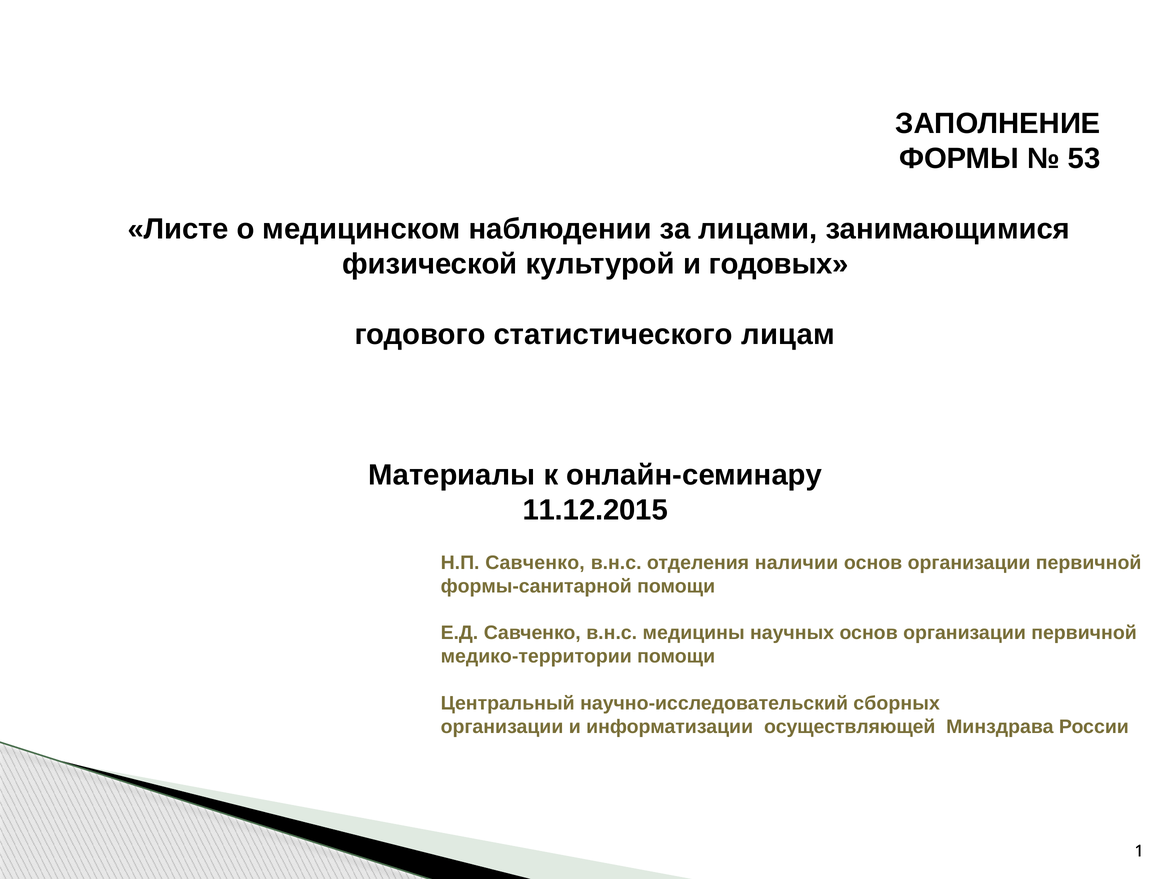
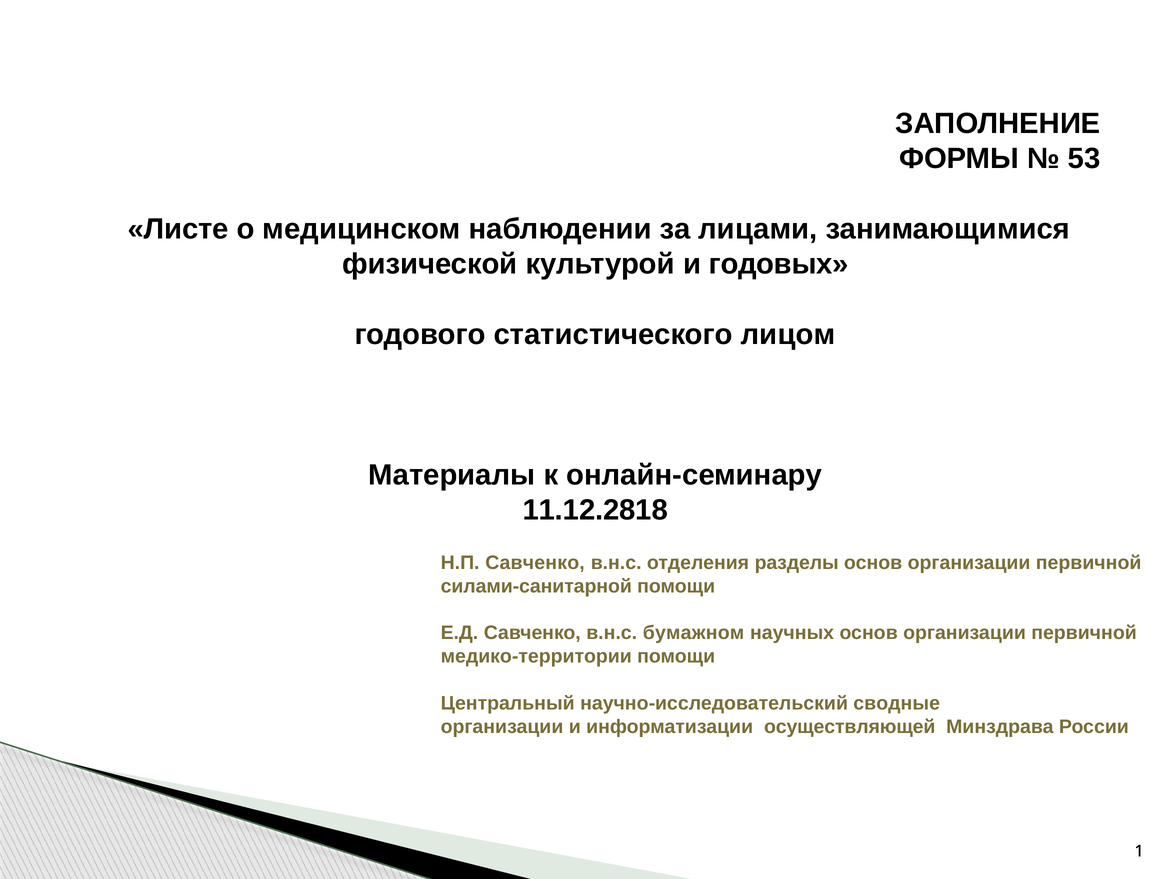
лицам: лицам -> лицом (788, 334)
11.12.2015: 11.12.2015 -> 11.12.2818 (595, 510)
наличии: наличии -> разделы (797, 563)
формы-санитарной: формы-санитарной -> силами-санитарной (536, 586)
медицины: медицины -> бумажном (694, 633)
сборных: сборных -> сводные (897, 703)
